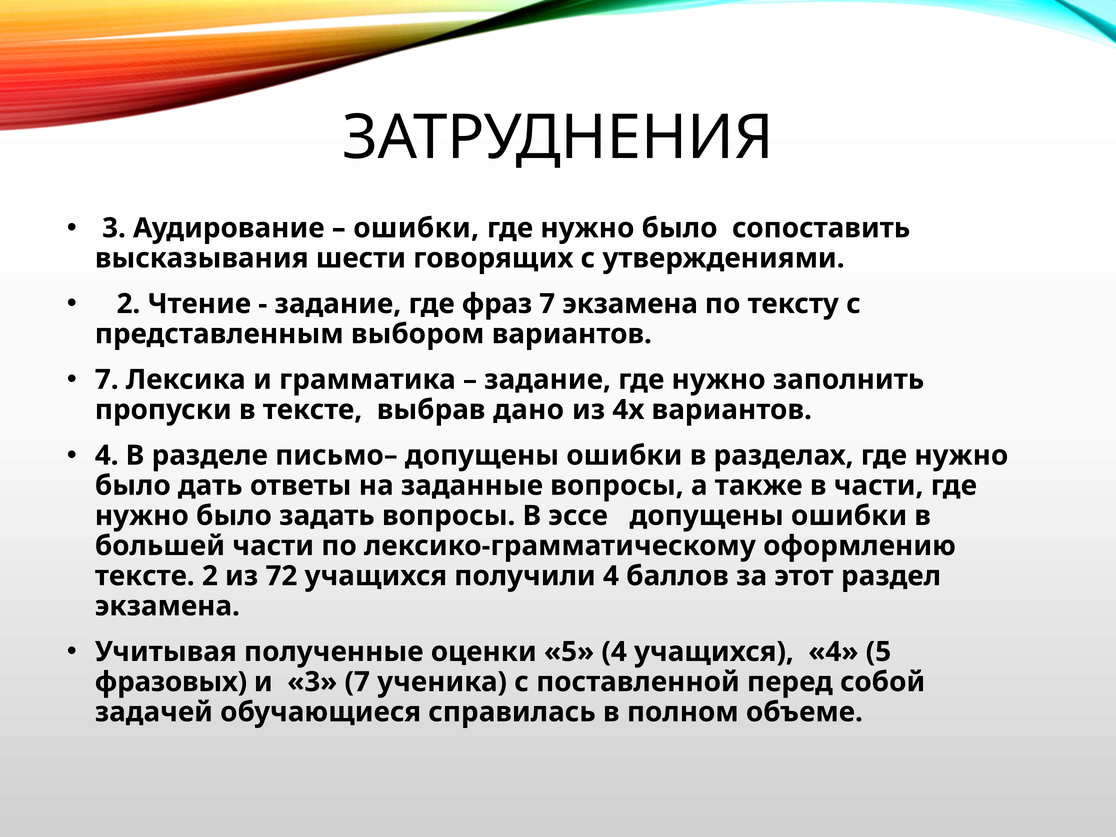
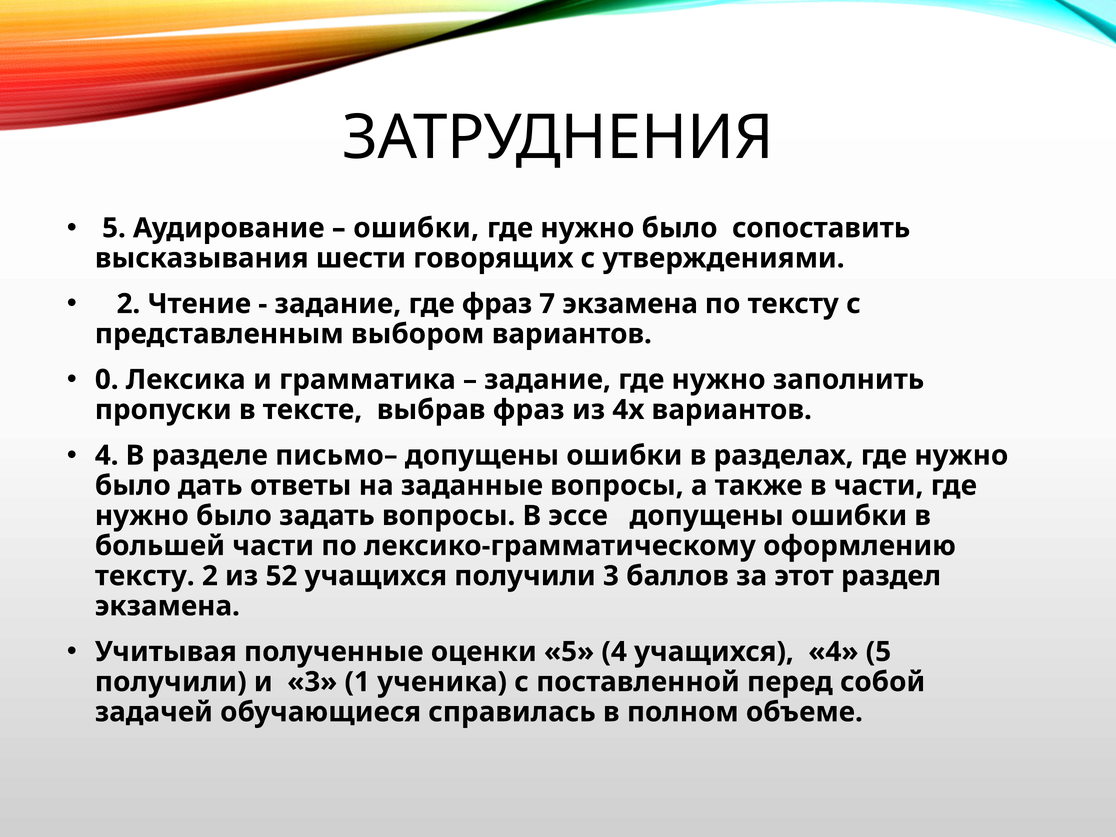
3: 3 -> 5 (114, 228)
7: 7 -> 0 (107, 380)
выбрав дано: дано -> фраз (529, 410)
тексте: тексте -> тексту (145, 576)
72: 72 -> 52 (281, 576)
получили 4: 4 -> 3 (611, 576)
фразовых: фразовых -> получили (171, 682)
3 7: 7 -> 1 (357, 682)
